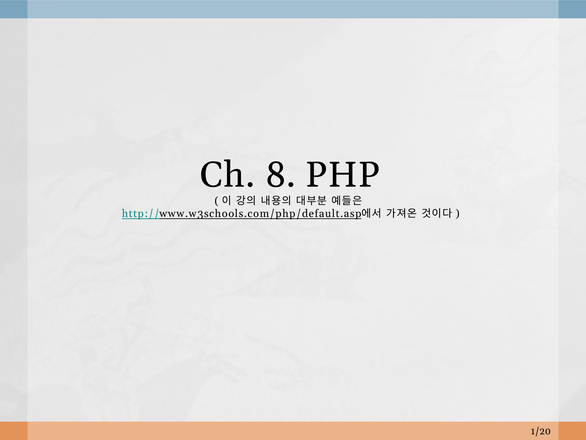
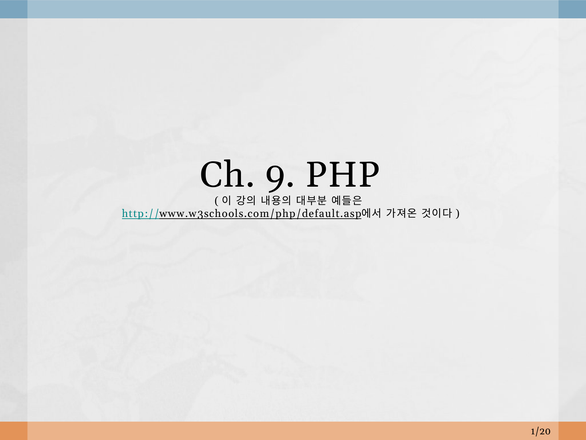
8: 8 -> 9 (280, 175)
